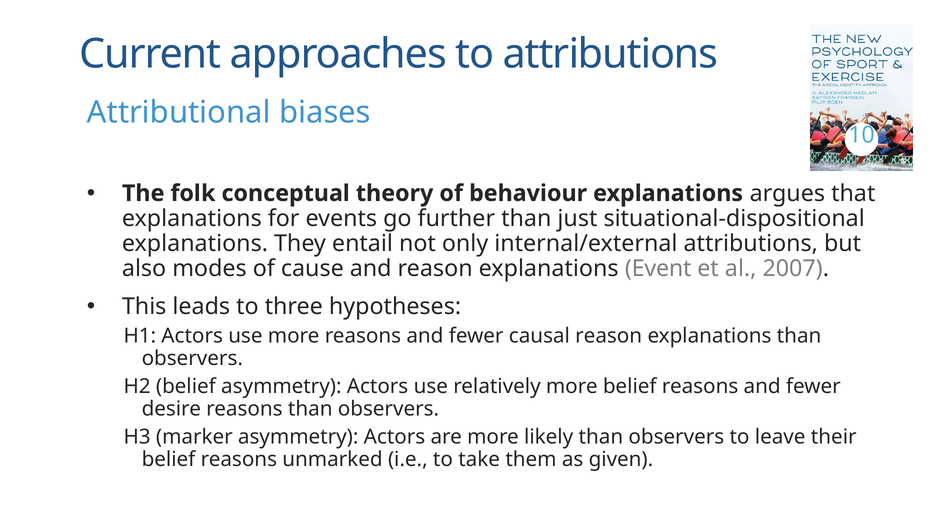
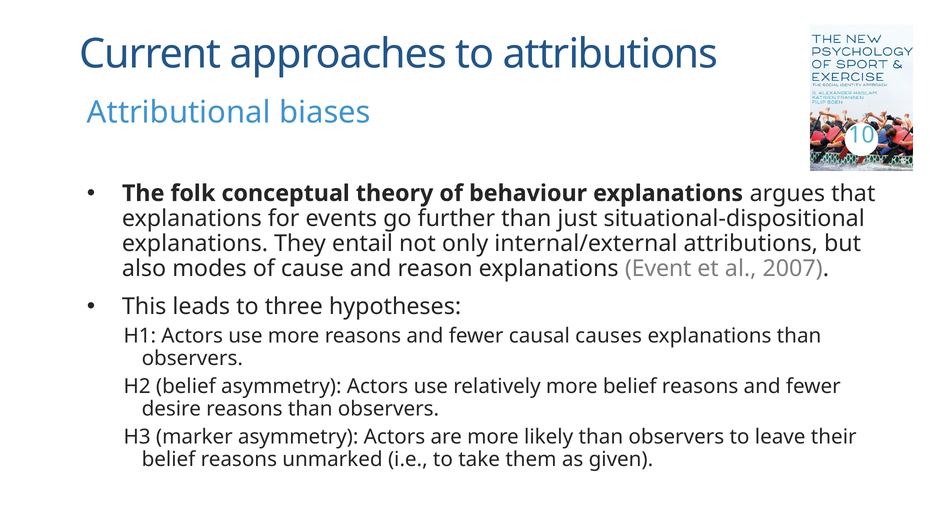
causal reason: reason -> causes (609, 336)
